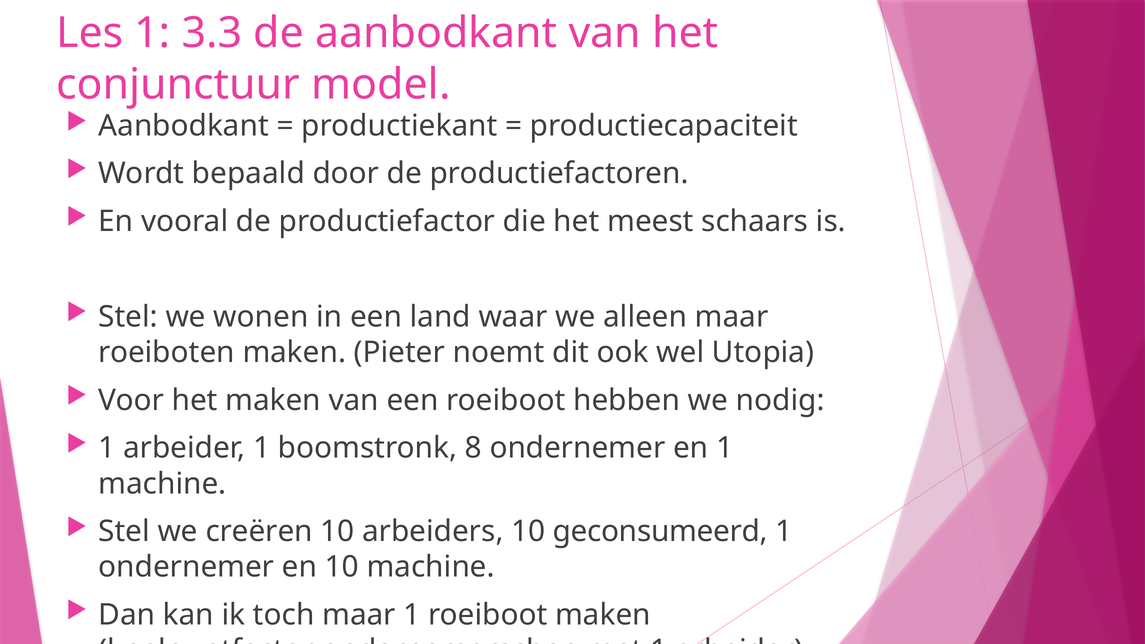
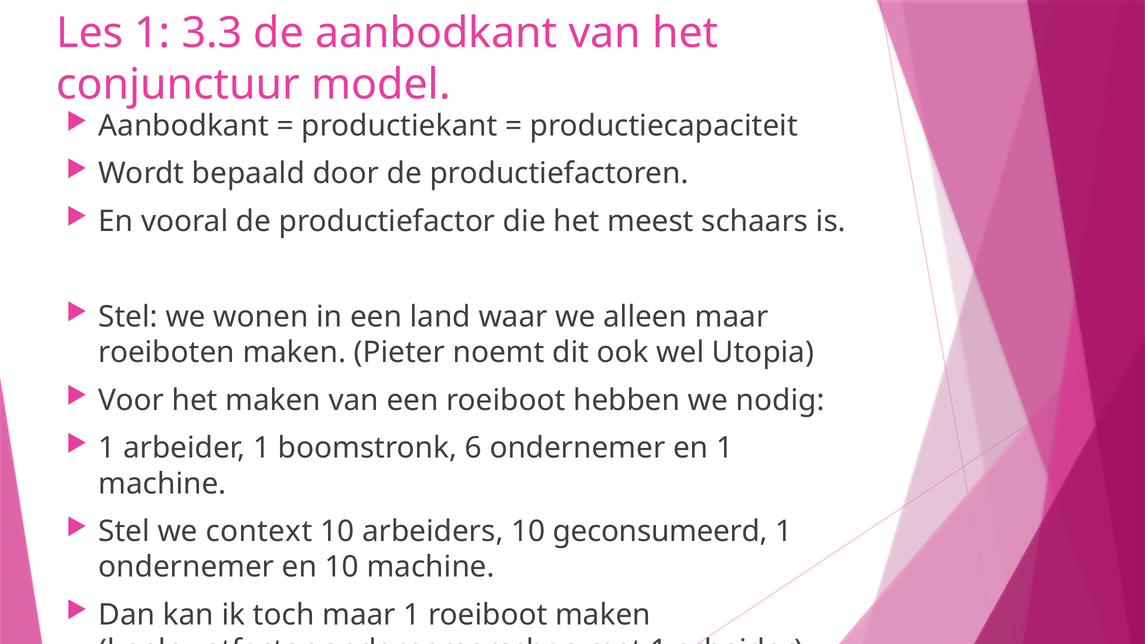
8: 8 -> 6 (473, 448)
creëren: creëren -> context (259, 531)
